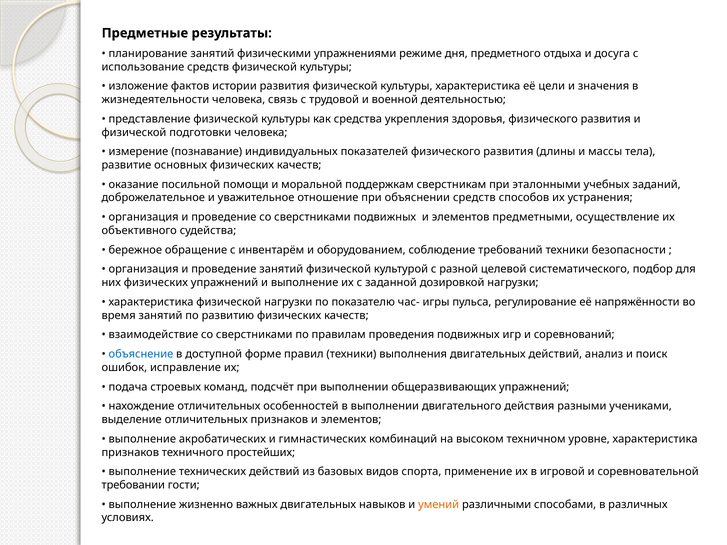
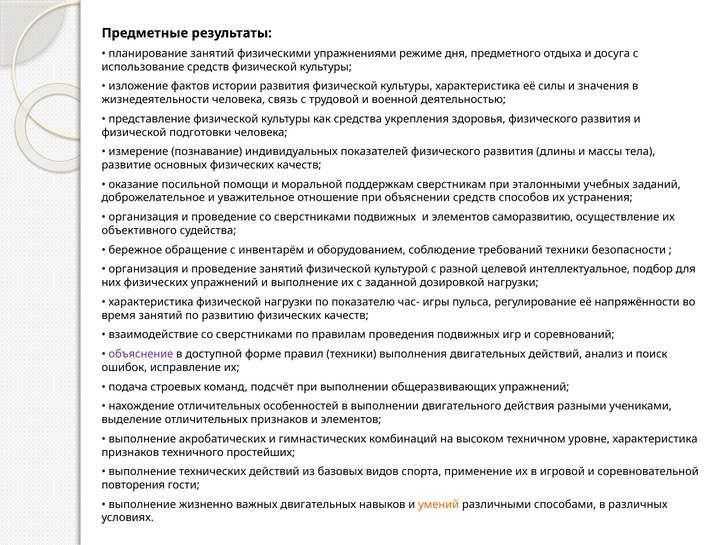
цели: цели -> силы (552, 86)
предметными: предметными -> саморазвитию (533, 217)
систематического: систематического -> интеллектуальное (580, 269)
объяснение colour: blue -> purple (141, 354)
требовании: требовании -> повторения (133, 485)
